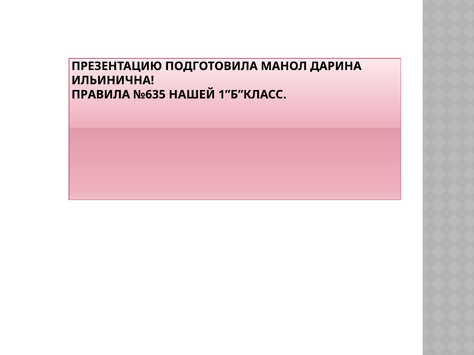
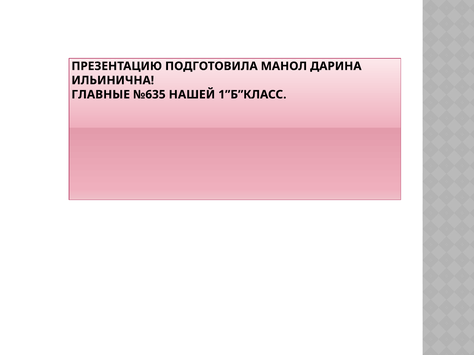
ПРАВИЛА: ПРАВИЛА -> ГЛАВНЫЕ (101, 95)
